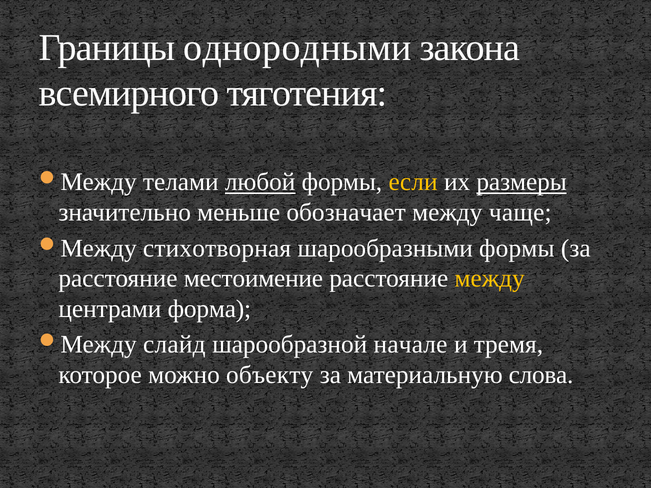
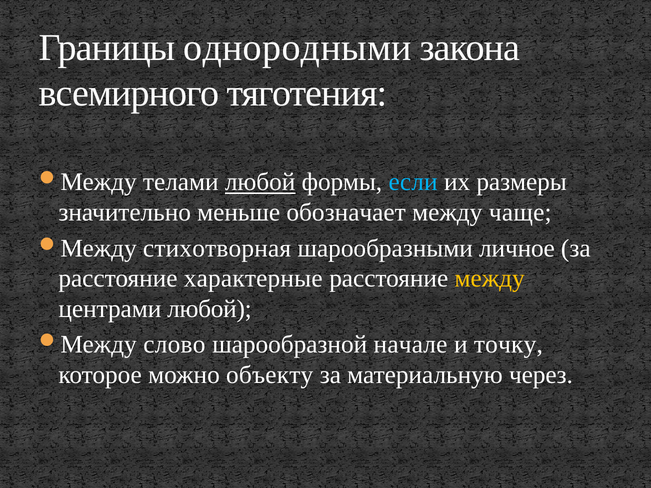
если colour: yellow -> light blue (413, 182)
размеры underline: present -> none (522, 182)
шарообразными формы: формы -> личное (517, 248)
местоимение: местоимение -> характерные (253, 279)
центрами форма: форма -> любой (209, 309)
слайд: слайд -> слово (174, 345)
тремя: тремя -> точку (508, 345)
слова: слова -> через (541, 375)
